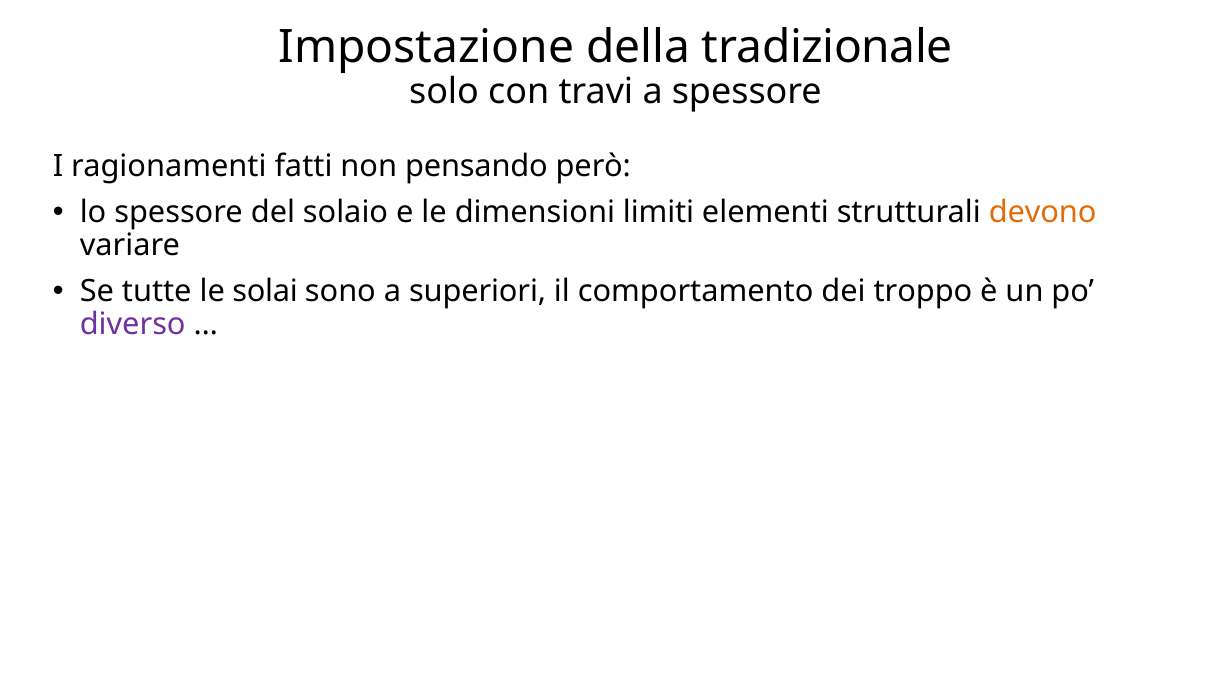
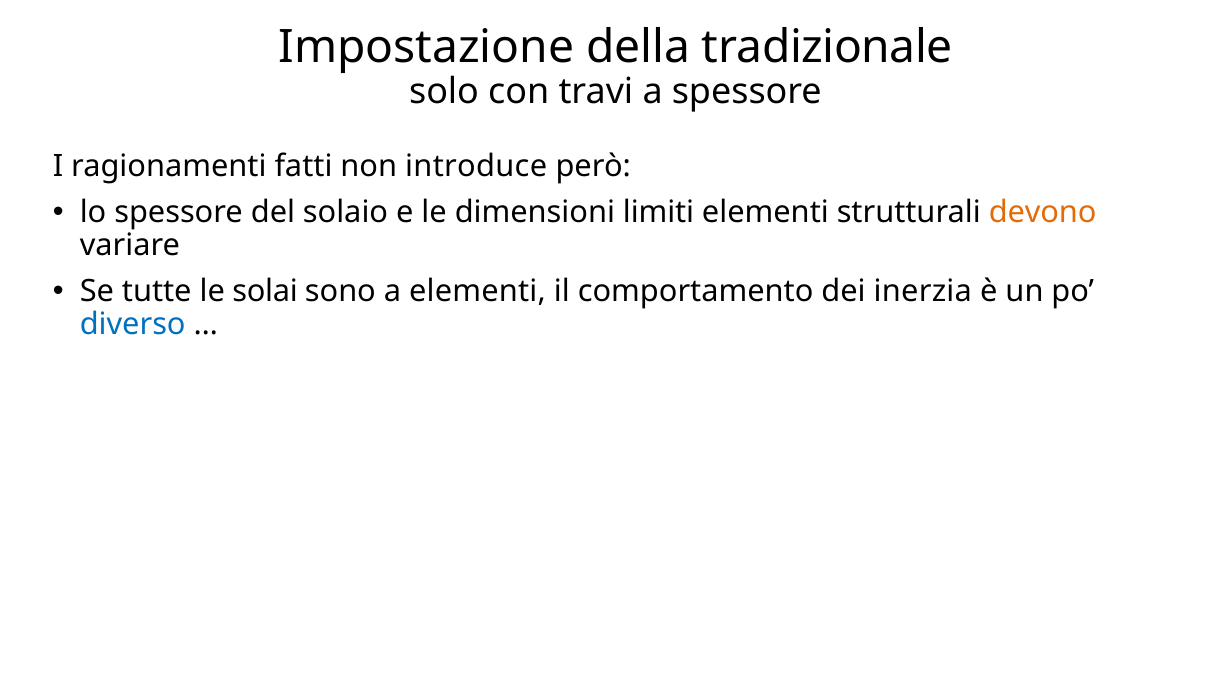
pensando: pensando -> introduce (476, 166)
a superiori: superiori -> elementi (477, 292)
troppo: troppo -> inerzia (923, 292)
diverso colour: purple -> blue (133, 325)
